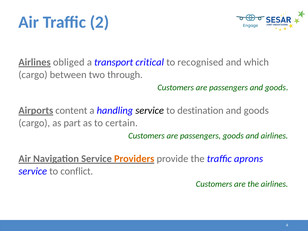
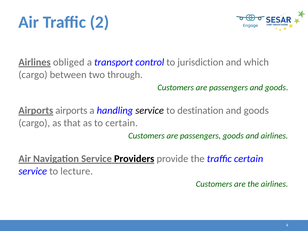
critical: critical -> control (150, 62)
recognised: recognised -> jurisdiction (201, 62)
Airports content: content -> airports (71, 111)
part: part -> that (72, 123)
Providers colour: orange -> black (134, 159)
traffic aprons: aprons -> certain (249, 159)
conflict: conflict -> lecture (77, 171)
